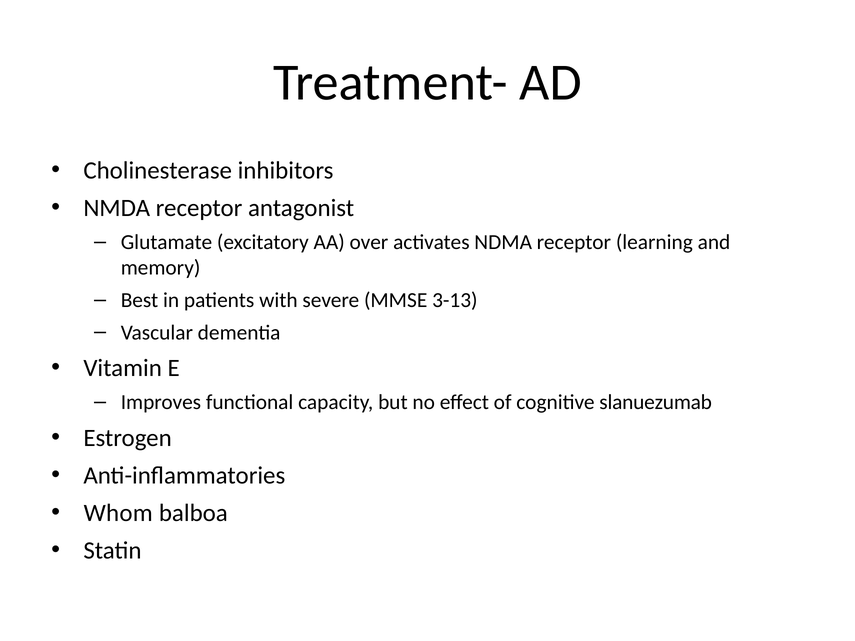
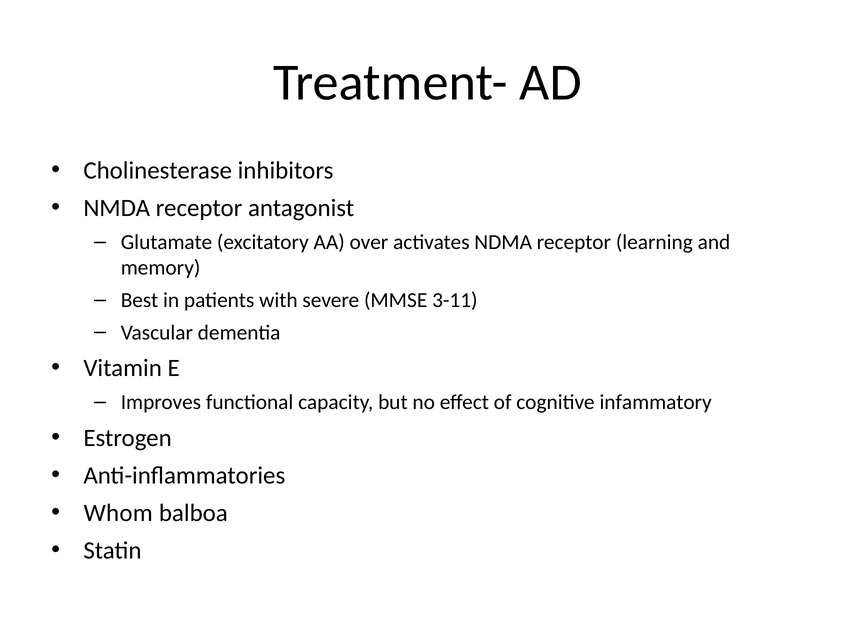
3-13: 3-13 -> 3-11 (455, 300)
slanuezumab: slanuezumab -> infammatory (656, 402)
